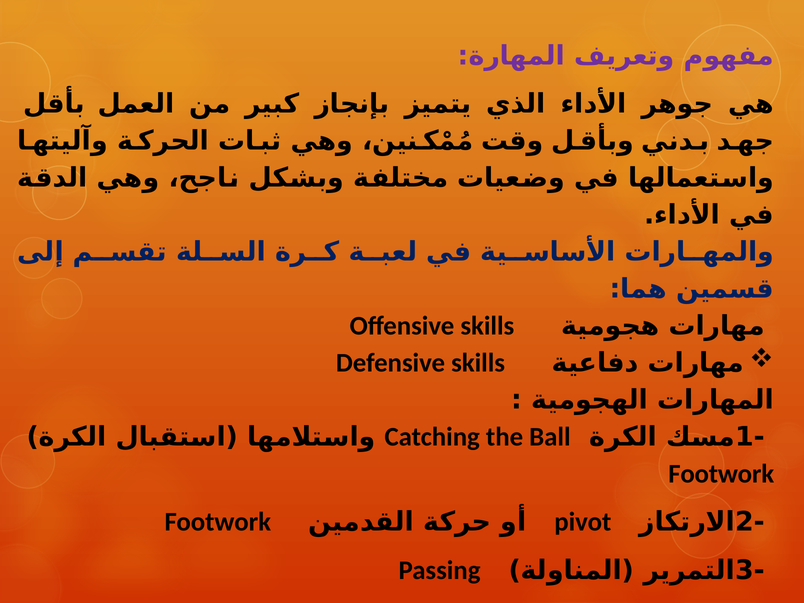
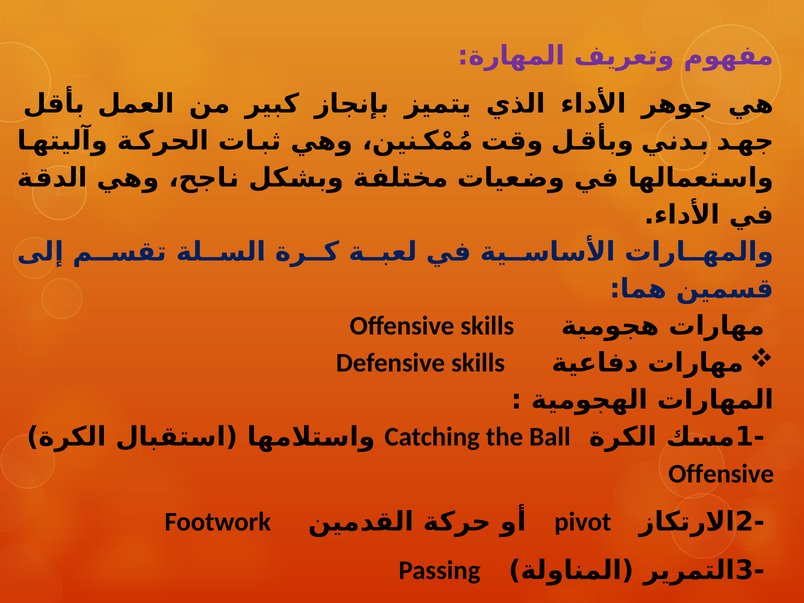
Footwork: Footwork -> Offensive (721, 474)
